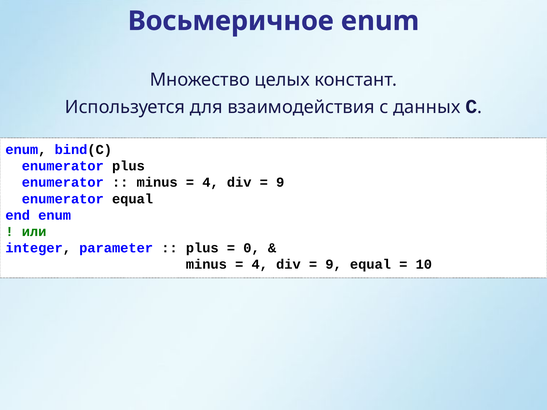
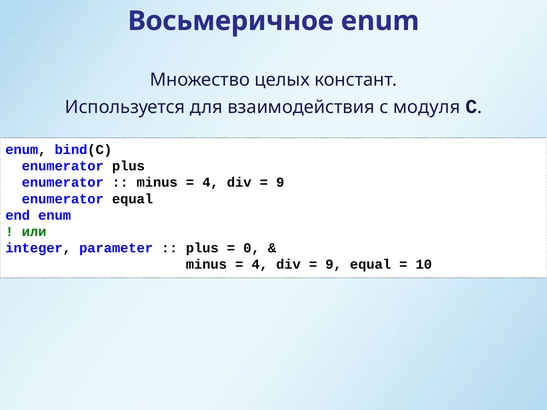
данных: данных -> модуля (427, 107)
